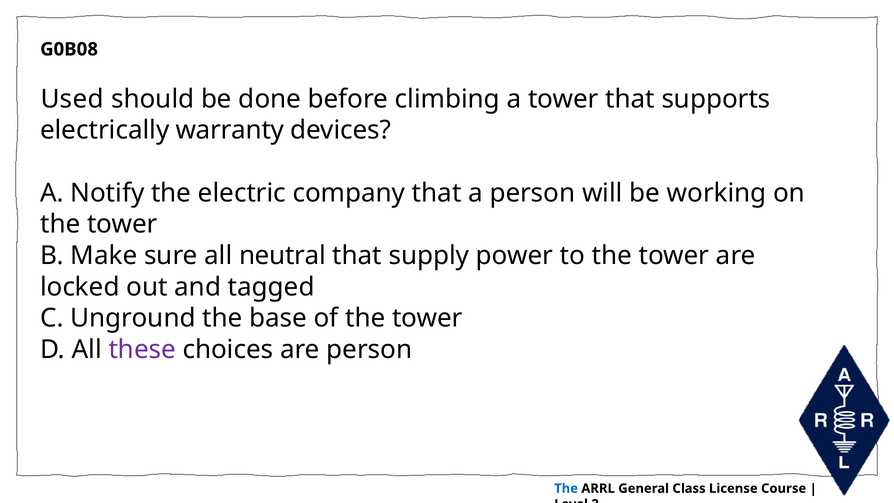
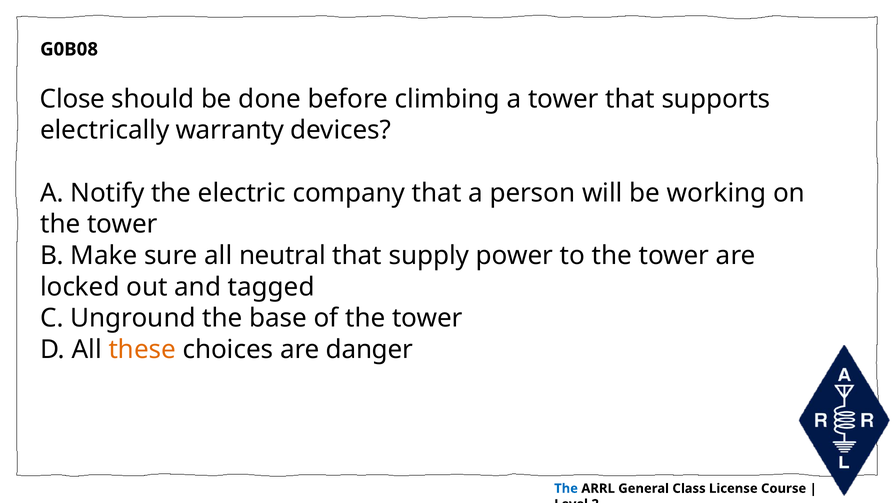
Used: Used -> Close (72, 99)
these colour: purple -> orange (142, 349)
are person: person -> danger (369, 349)
